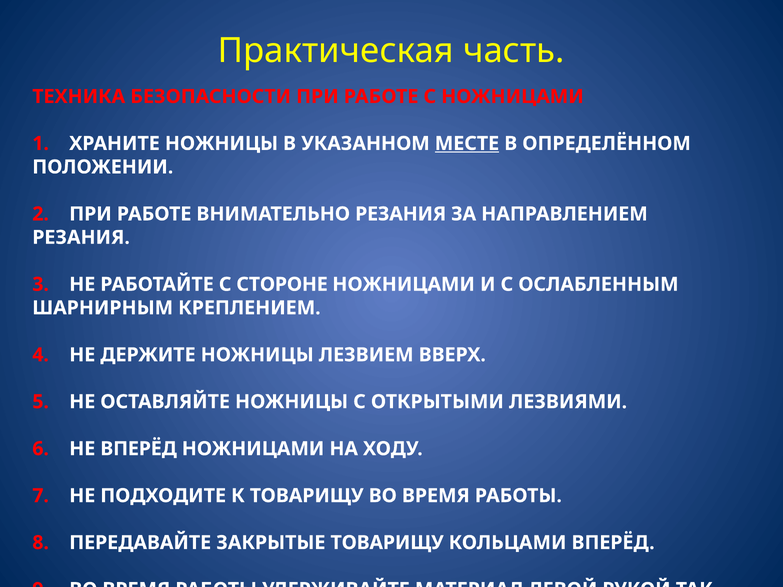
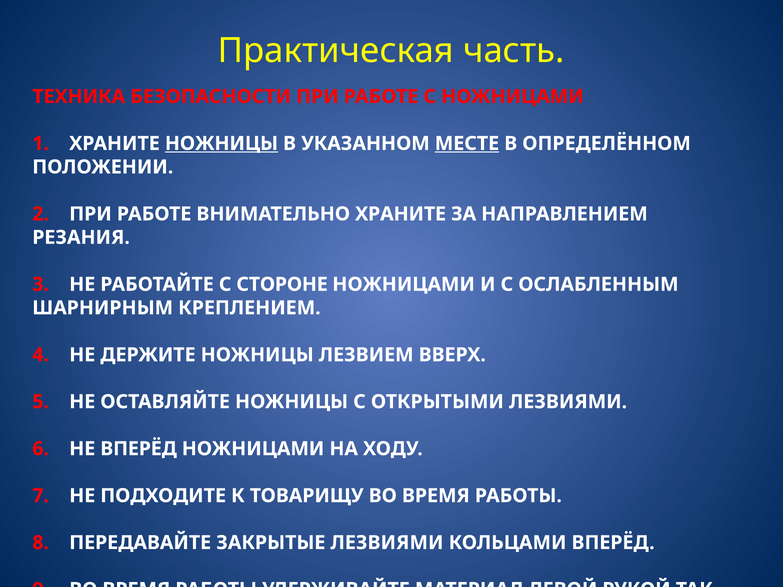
НОЖНИЦЫ underline: none -> present (221, 144)
ВНИМАТЕЛЬНО РЕЗАНИЯ: РЕЗАНИЯ -> ХРАНИТЕ (401, 214)
ЗАКРЫТЫЕ ТОВАРИЩУ: ТОВАРИЩУ -> ЛЕЗВИЯМИ (387, 543)
